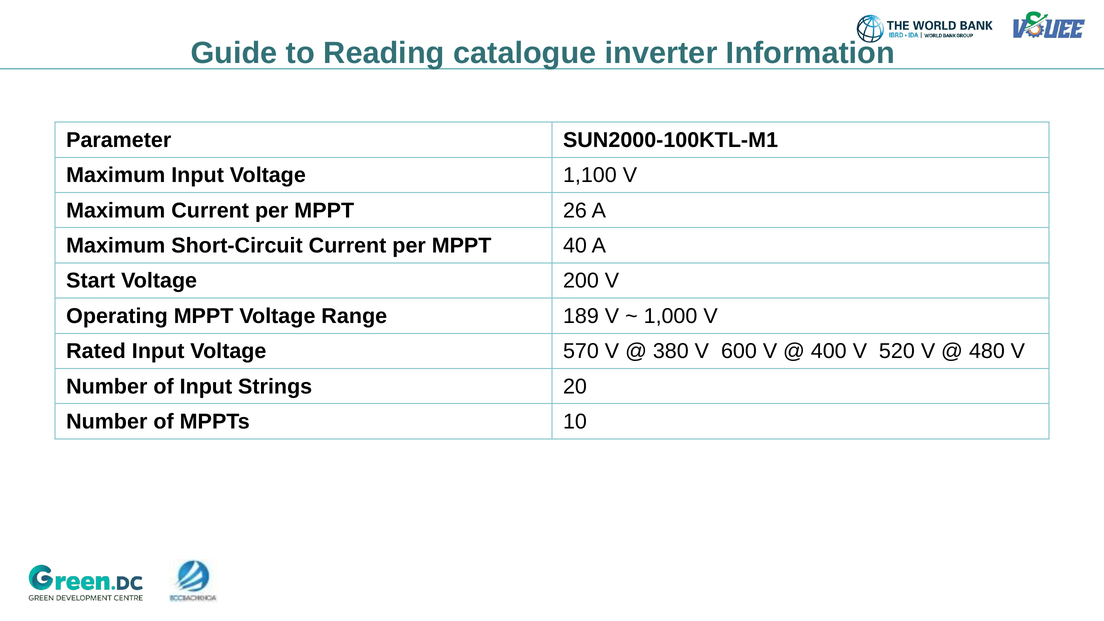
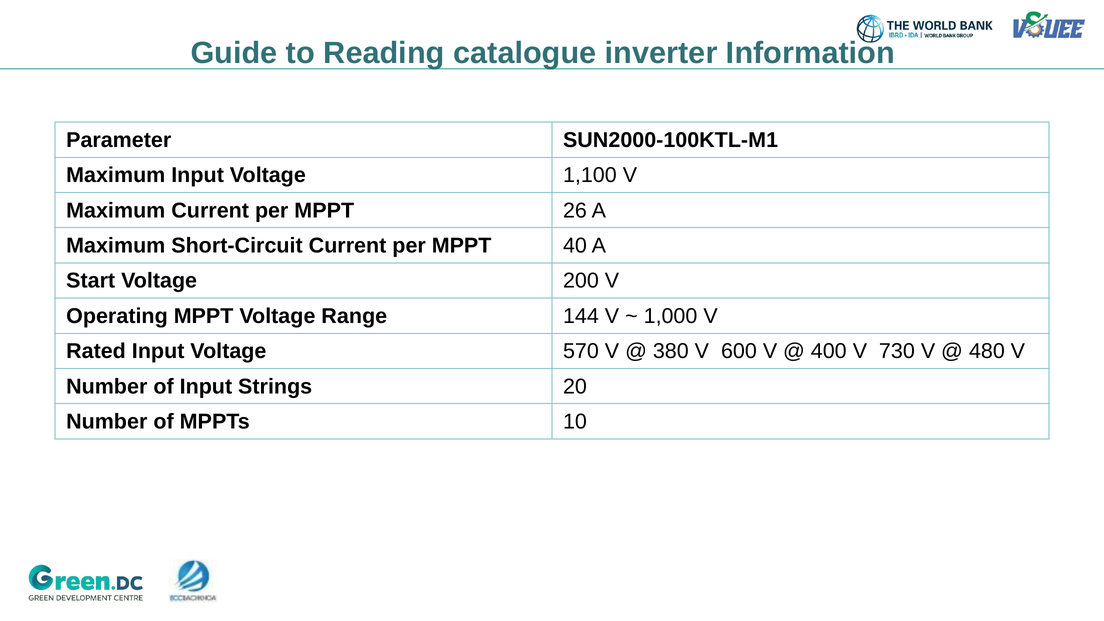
189: 189 -> 144 (581, 316)
520: 520 -> 730 (897, 351)
